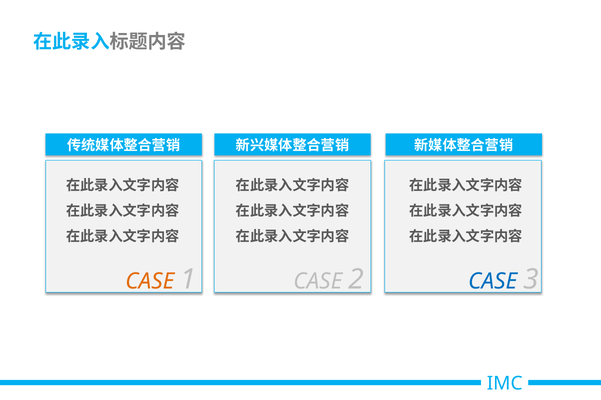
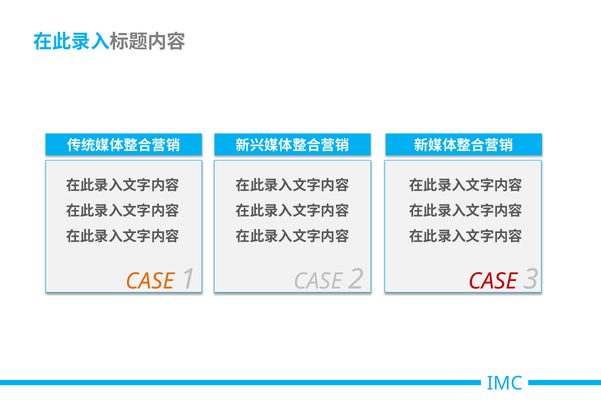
CASE colour: blue -> red (493, 282)
